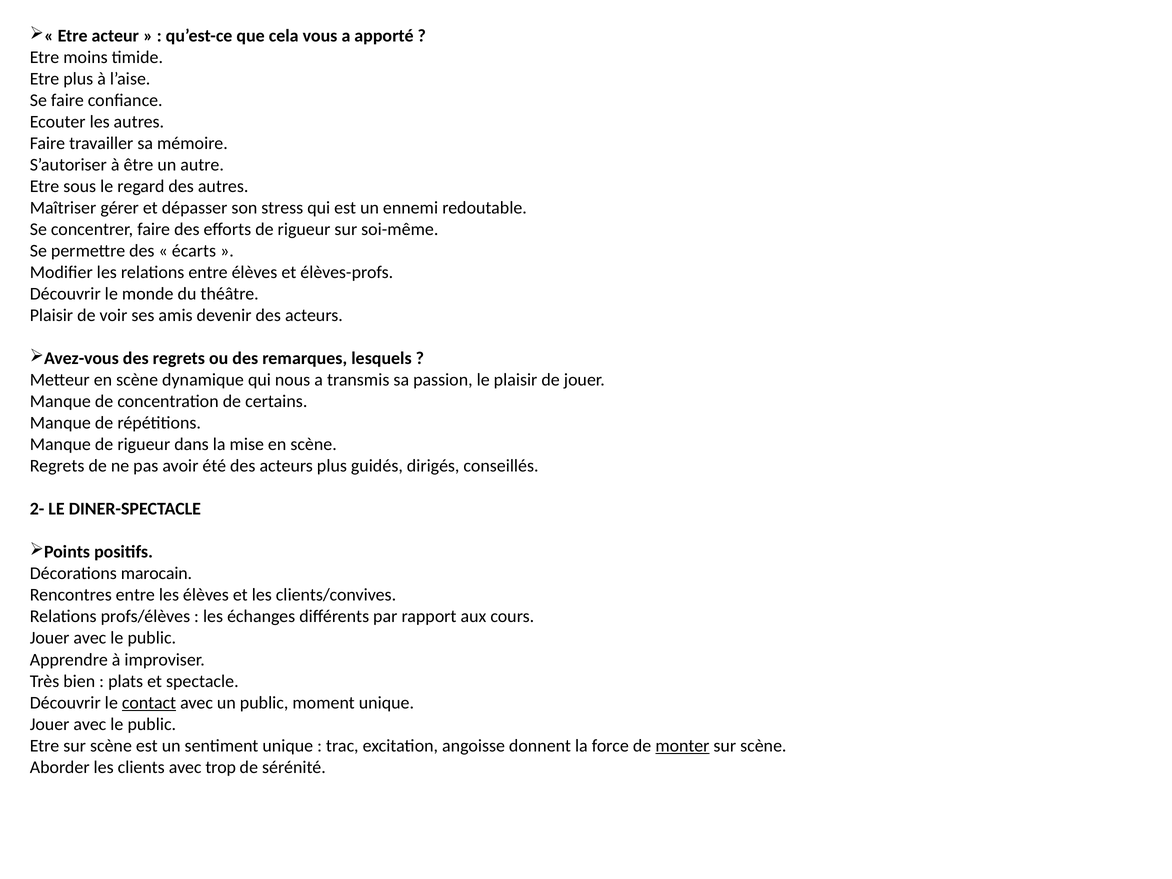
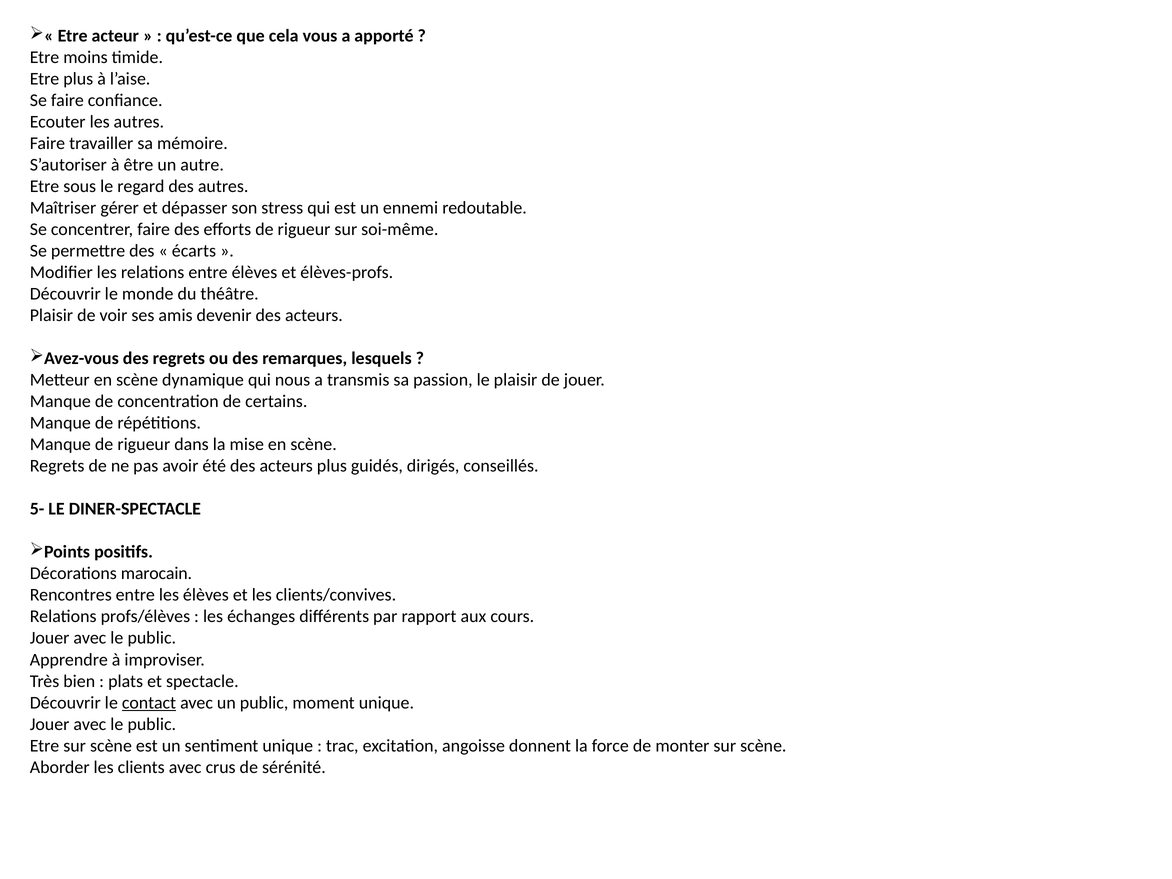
2-: 2- -> 5- (37, 509)
monter underline: present -> none (682, 746)
trop: trop -> crus (221, 767)
